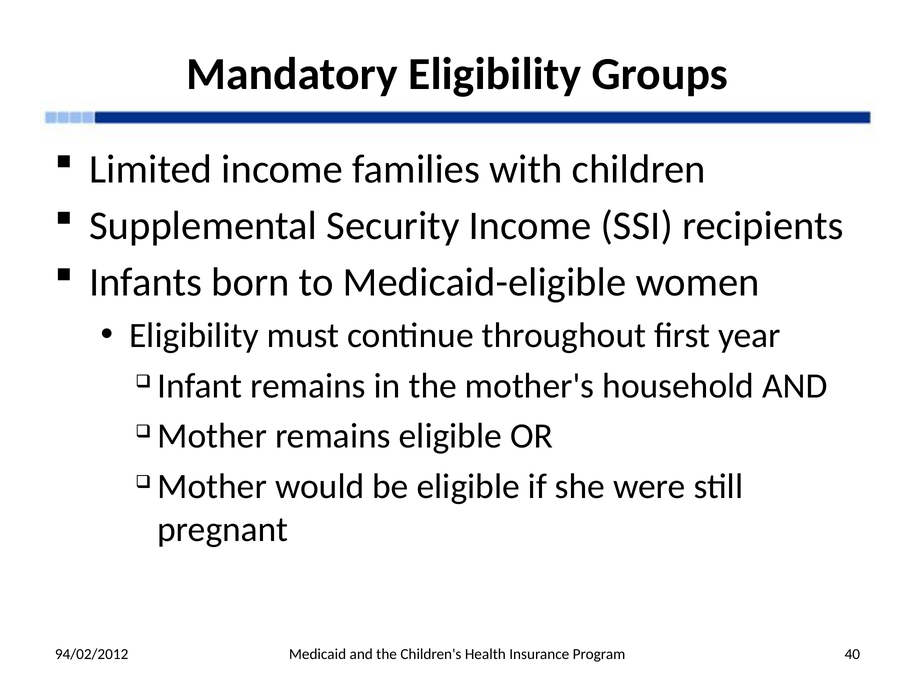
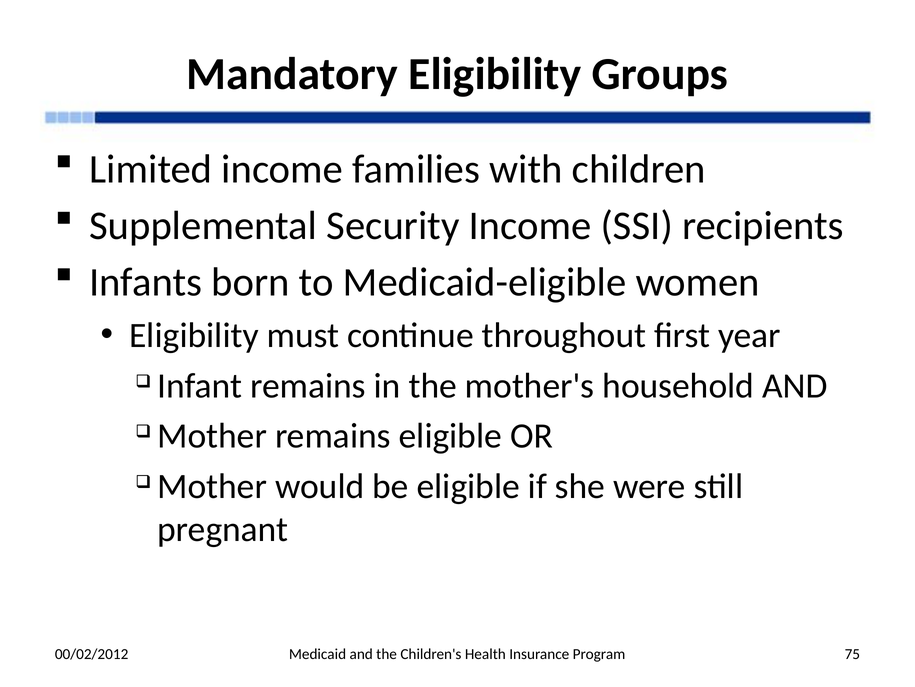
94/02/2012: 94/02/2012 -> 00/02/2012 (92, 654)
40: 40 -> 75 (852, 654)
